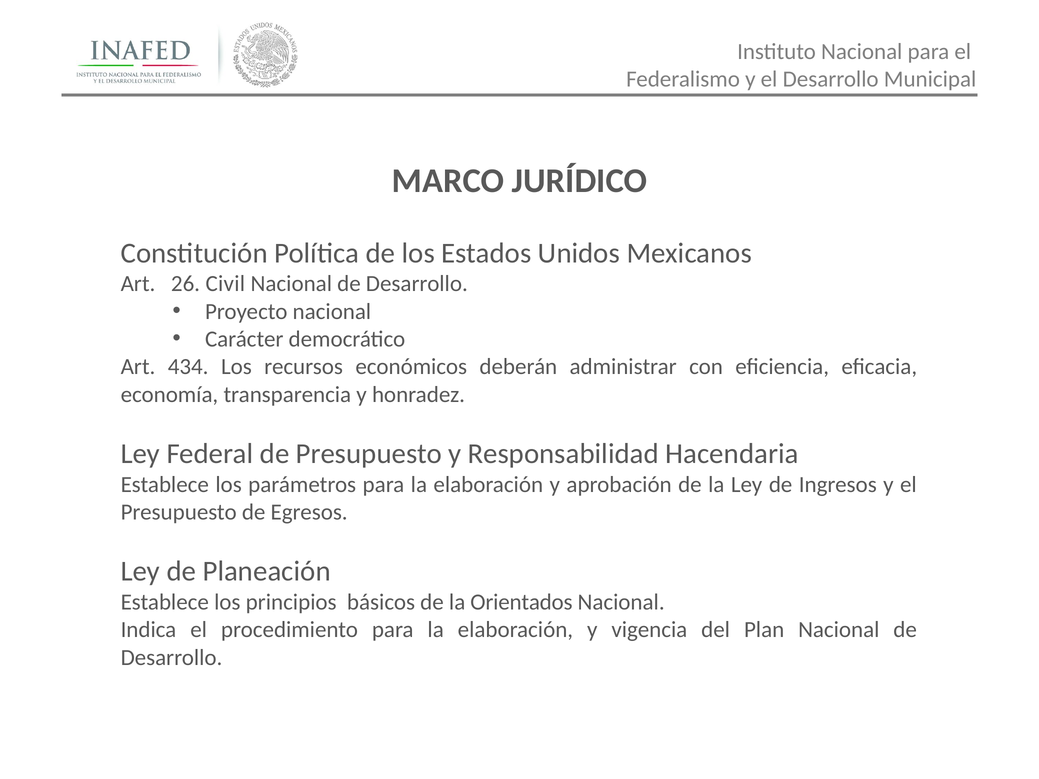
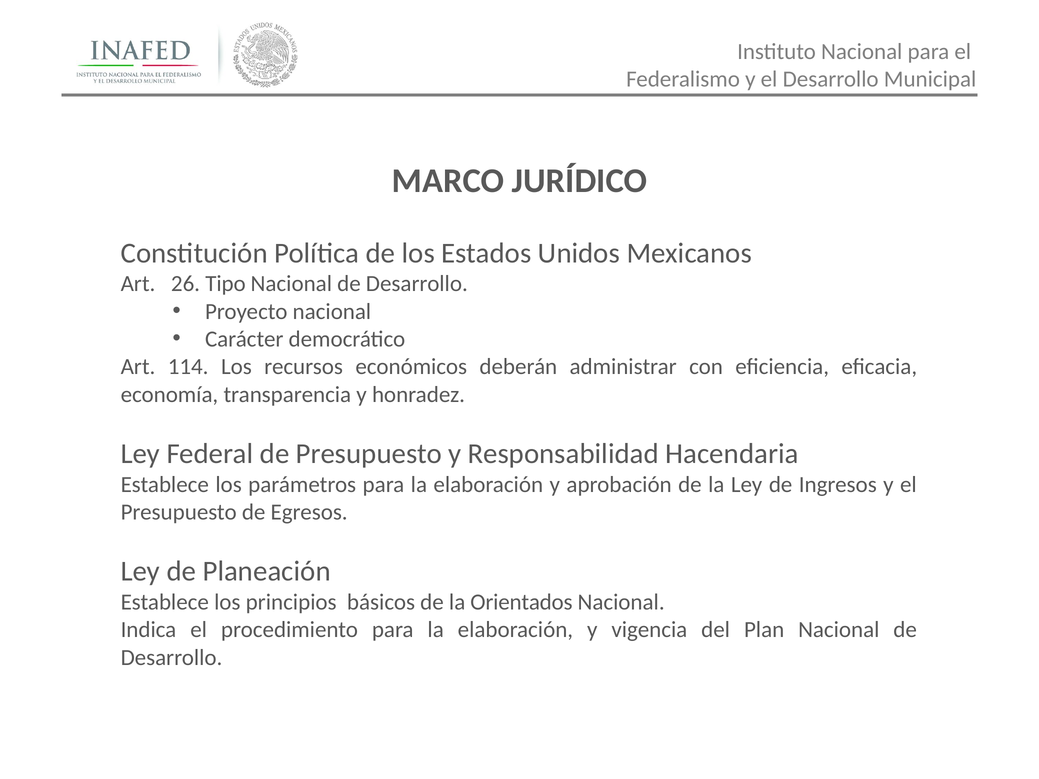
Civil: Civil -> Tipo (225, 284)
434: 434 -> 114 (188, 367)
